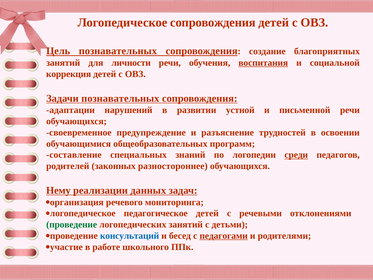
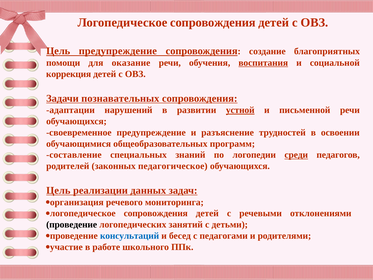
Цель познавательных: познавательных -> предупреждение (118, 51)
занятий: занятий -> помощи (63, 63)
личности: личности -> оказание (131, 63)
устной underline: none -> present (240, 110)
разностороннее: разностороннее -> педагогическое (173, 166)
Нему: Нему -> Цель (58, 190)
логопедическое педагогическое: педагогическое -> сопровождения (156, 213)
проведение colour: green -> black (72, 224)
педагогами underline: present -> none (224, 236)
